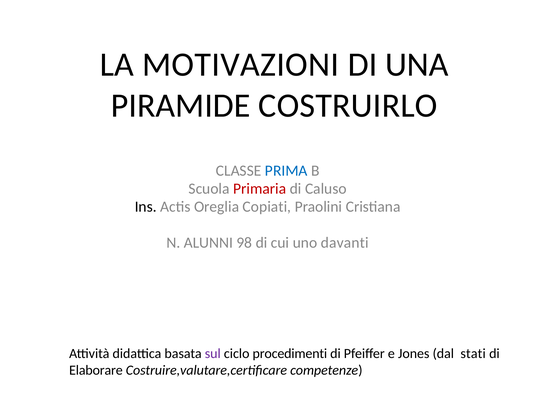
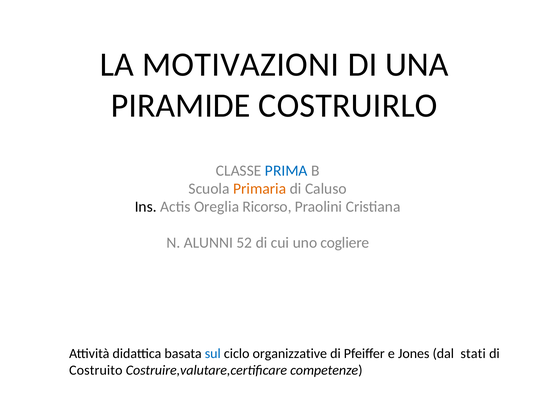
Primaria colour: red -> orange (260, 189)
Copiati: Copiati -> Ricorso (267, 207)
98: 98 -> 52 (244, 242)
davanti: davanti -> cogliere (345, 242)
sul colour: purple -> blue (213, 353)
procedimenti: procedimenti -> organizzative (290, 353)
Elaborare: Elaborare -> Costruito (96, 370)
